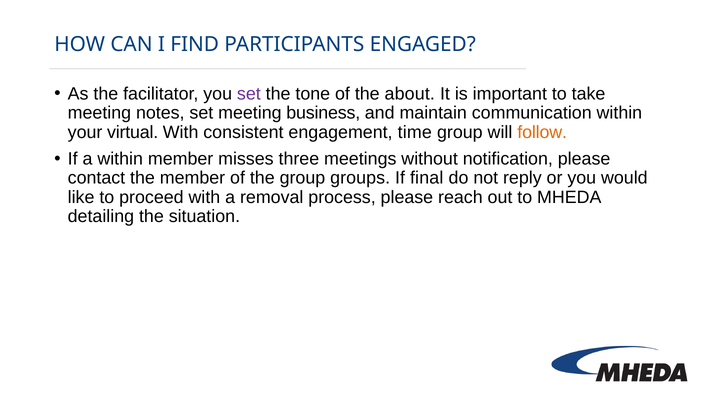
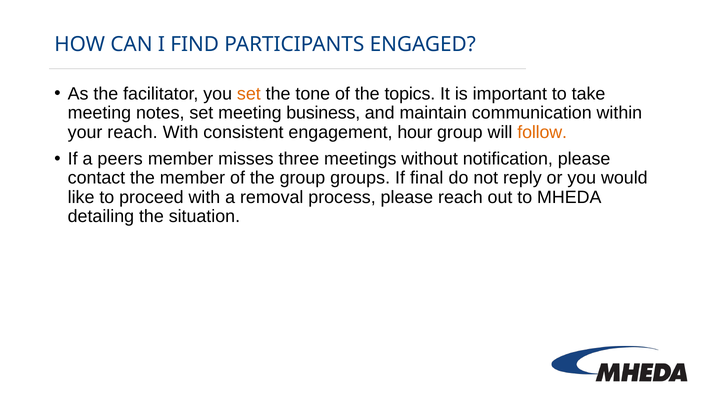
set colour: purple -> orange (249, 94)
about: about -> topics (410, 94)
your virtual: virtual -> reach (132, 132)
time: time -> hour (415, 132)
a within: within -> peers (120, 159)
